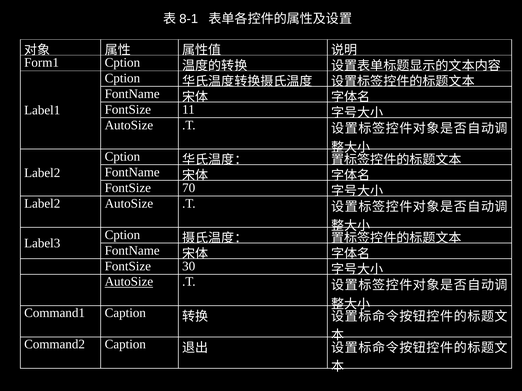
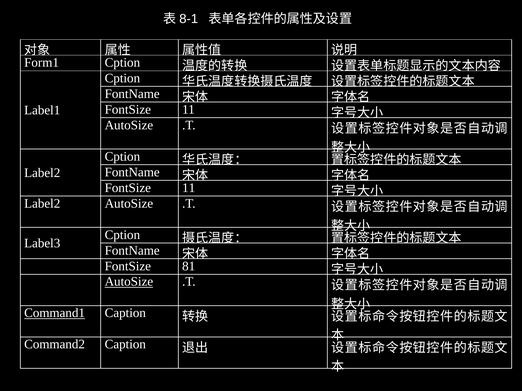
70: 70 -> 11 (189, 188)
30: 30 -> 81 (189, 266)
Command1 underline: none -> present (55, 313)
